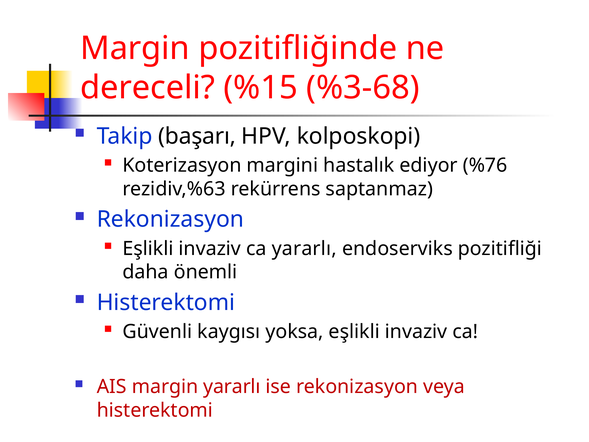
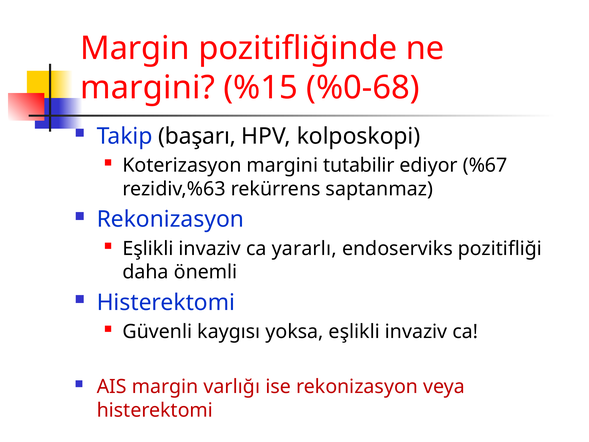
dereceli: dereceli -> margini (147, 88)
%3-68: %3-68 -> %0-68 (363, 88)
hastalık: hastalık -> tutabilir (359, 165)
%76: %76 -> %67 (485, 165)
margin yararlı: yararlı -> varlığı (232, 387)
